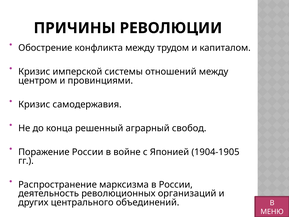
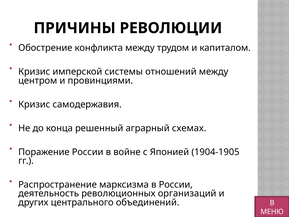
свобод: свобод -> схемах (189, 128)
